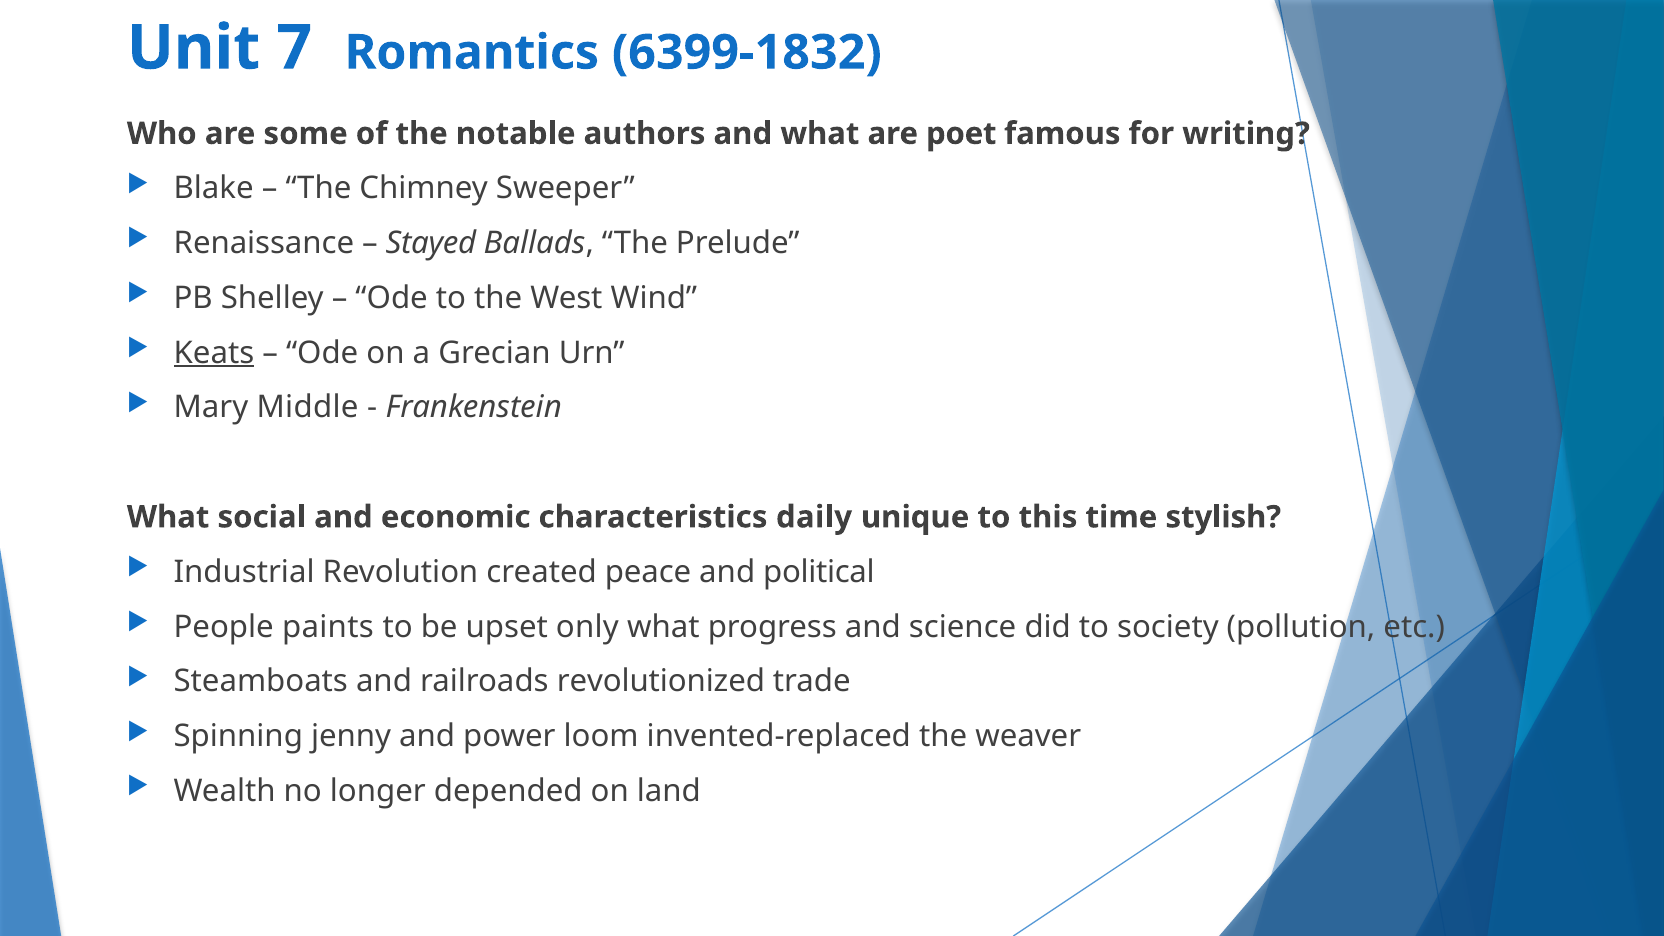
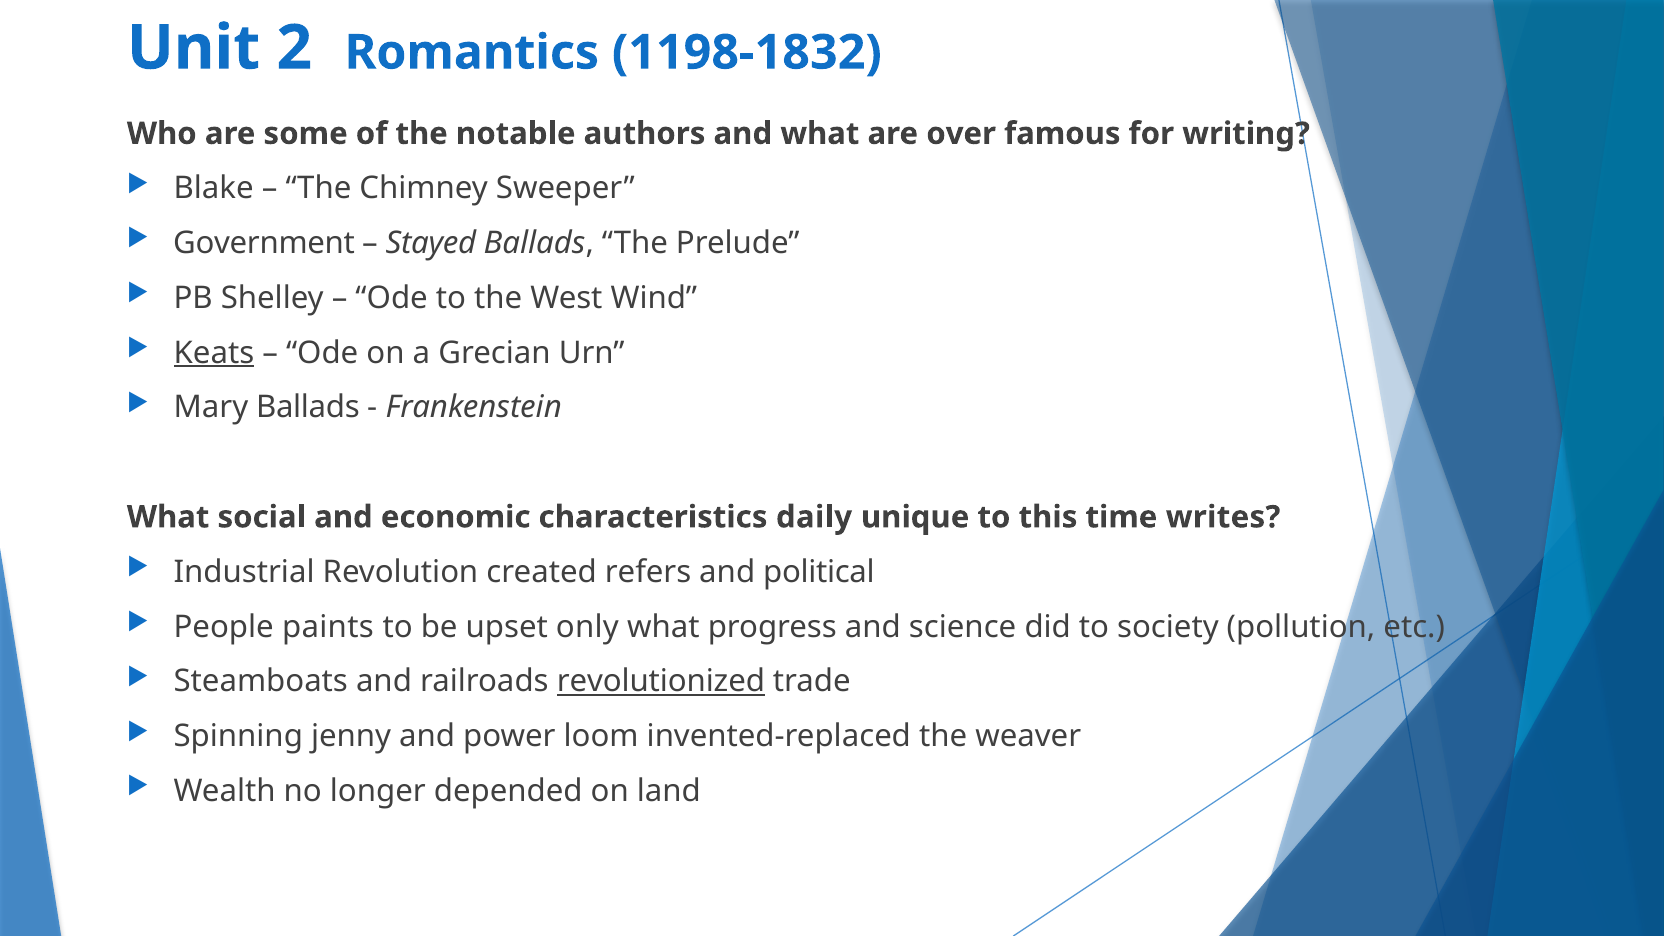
7: 7 -> 2 (294, 48)
6399-1832: 6399-1832 -> 1198-1832 (747, 53)
poet: poet -> over (961, 134)
Renaissance: Renaissance -> Government (264, 243)
Mary Middle: Middle -> Ballads (308, 408)
stylish: stylish -> writes (1223, 517)
peace: peace -> refers (648, 572)
revolutionized underline: none -> present (661, 682)
